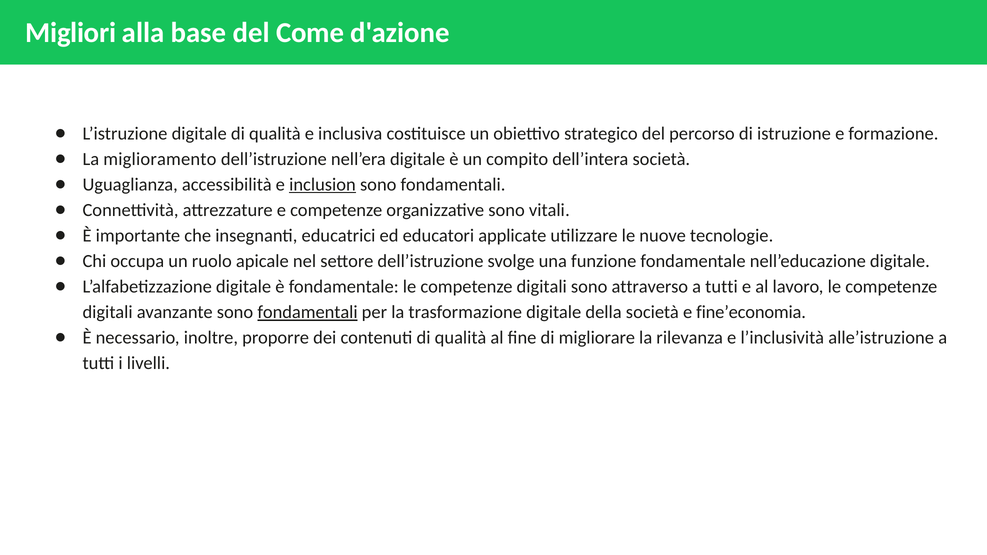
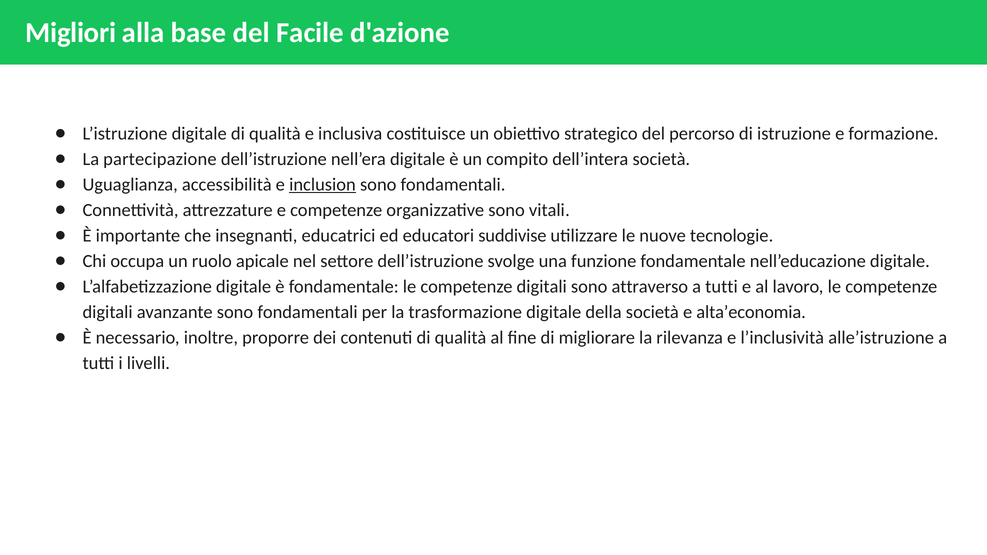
Come: Come -> Facile (310, 33)
miglioramento: miglioramento -> partecipazione (160, 159)
applicate: applicate -> suddivise (512, 236)
fondamentali underline: present -> none (308, 312)
fine’economia: fine’economia -> alta’economia (751, 312)
